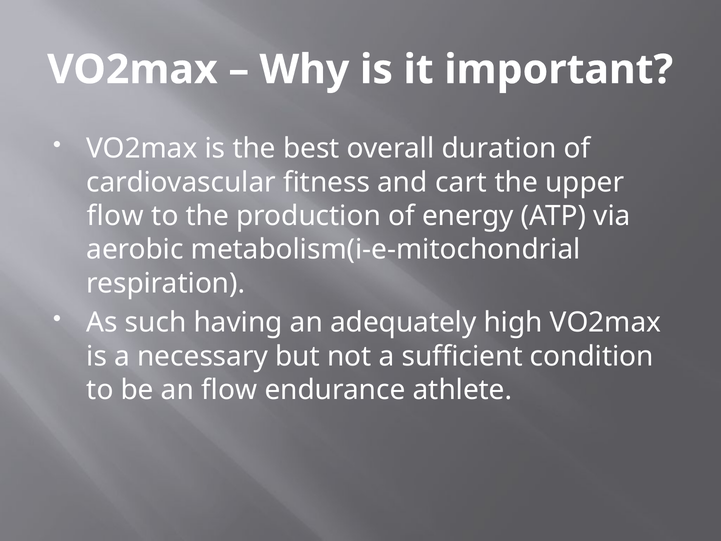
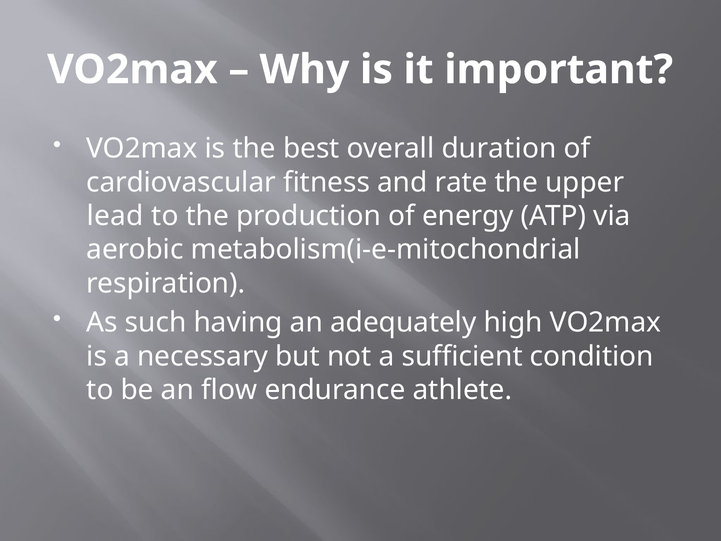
cart: cart -> rate (461, 182)
flow: flow -> lead (115, 216)
